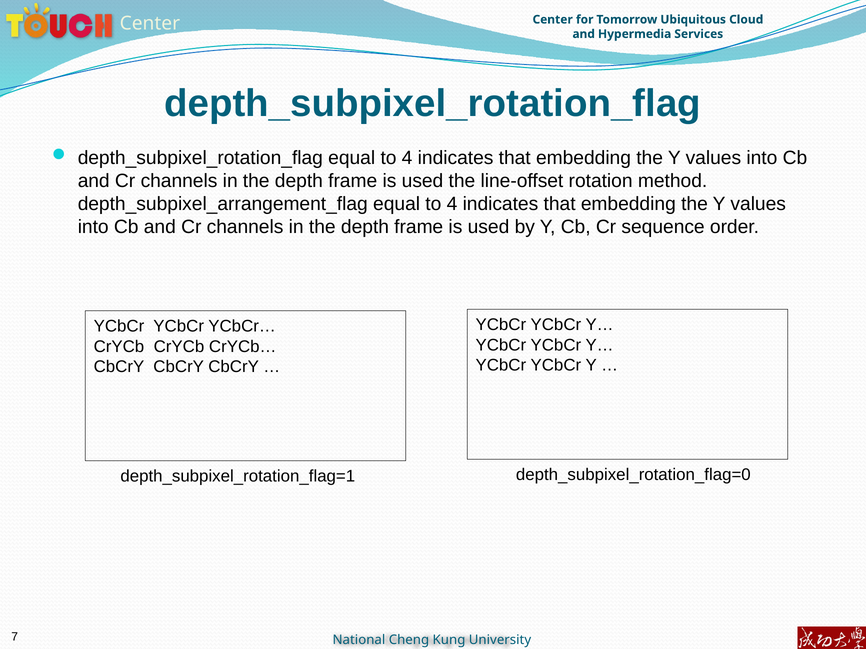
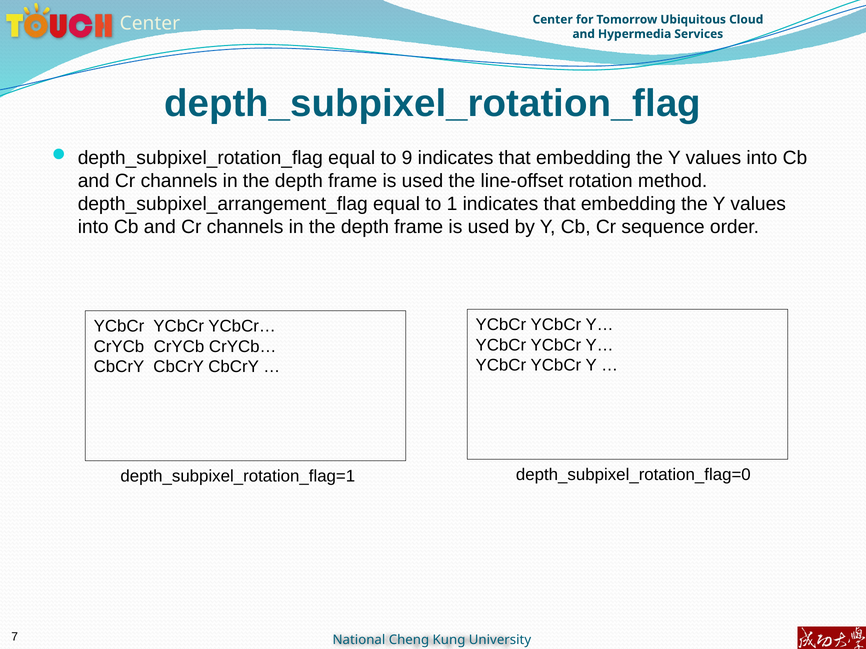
depth_subpixel_rotation_flag equal to 4: 4 -> 9 (407, 158)
depth_subpixel_arrangement_flag equal to 4: 4 -> 1 (452, 204)
